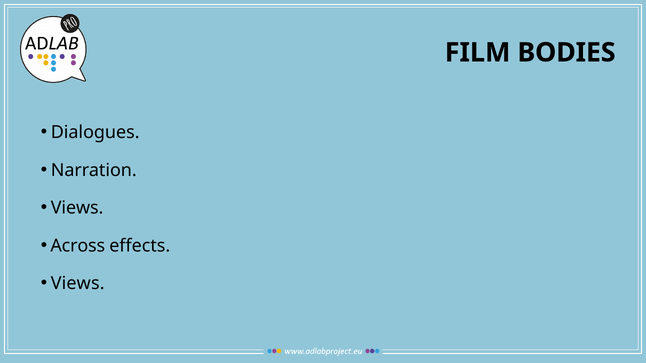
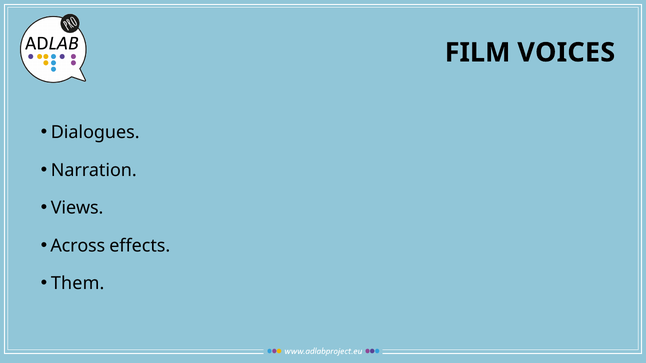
BODIES: BODIES -> VOICES (566, 53)
Views: Views -> Them (78, 284)
